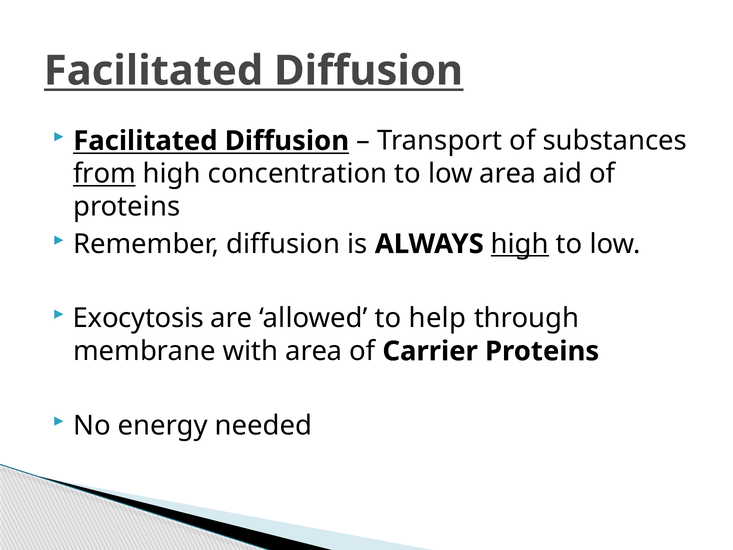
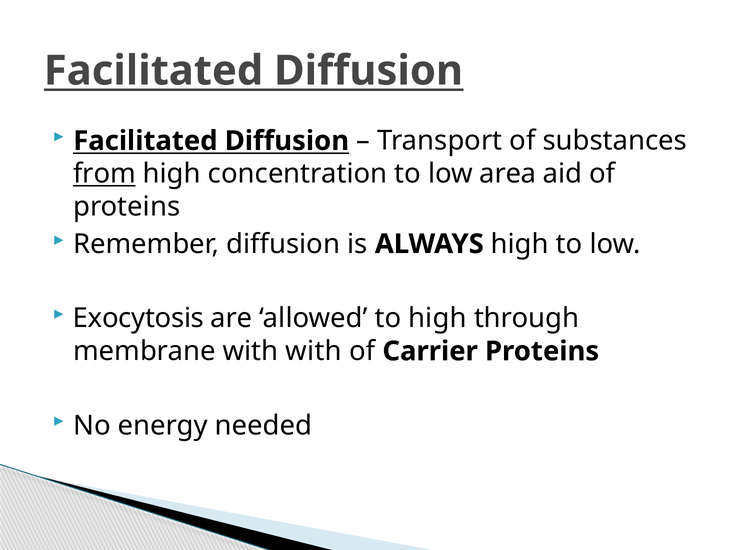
high underline: present -> none (520, 244)
to help: help -> high (438, 318)
with area: area -> with (314, 351)
